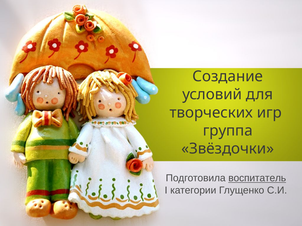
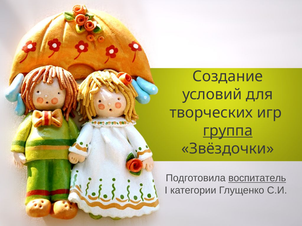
группа underline: none -> present (228, 131)
